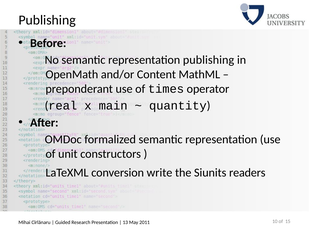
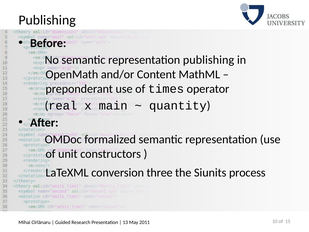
write: write -> three (160, 173)
readers: readers -> process (247, 173)
